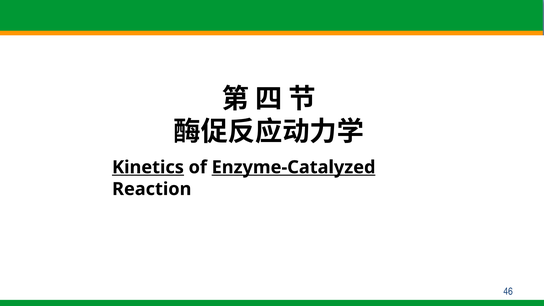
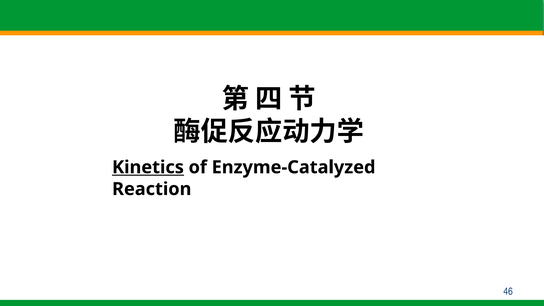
Enzyme-Catalyzed underline: present -> none (294, 167)
